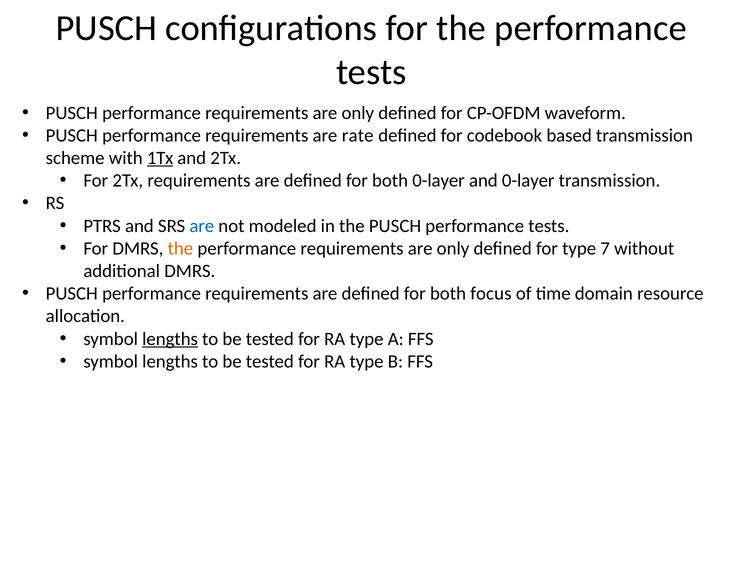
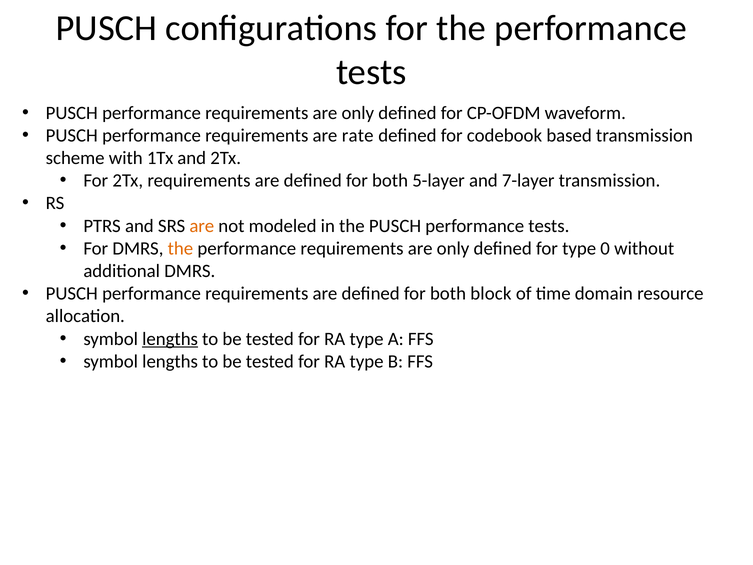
1Tx underline: present -> none (160, 158)
both 0-layer: 0-layer -> 5-layer (439, 181)
and 0-layer: 0-layer -> 7-layer (528, 181)
are colour: blue -> orange (202, 226)
7: 7 -> 0 (605, 248)
focus: focus -> block (491, 294)
